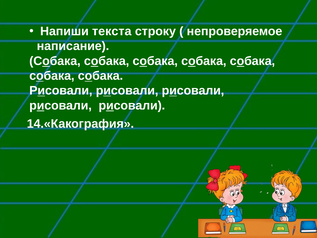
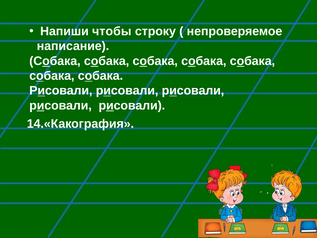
текста: текста -> чтобы (112, 31)
